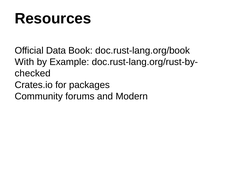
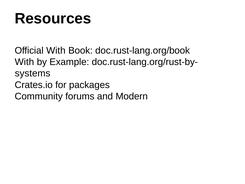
Official Data: Data -> With (56, 50)
checked: checked -> systems (33, 73)
